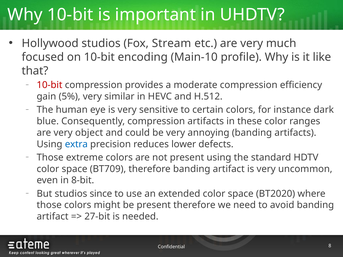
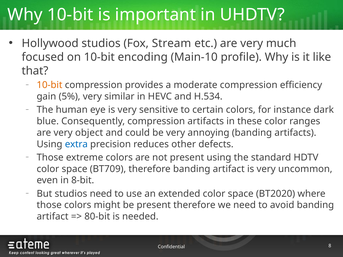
10-bit colour: red -> orange (50, 85)
H.512: H.512 -> H.534 (208, 97)
lower: lower -> other (184, 144)
studios since: since -> need (101, 194)
27-bit: 27-bit -> 80-bit (97, 217)
